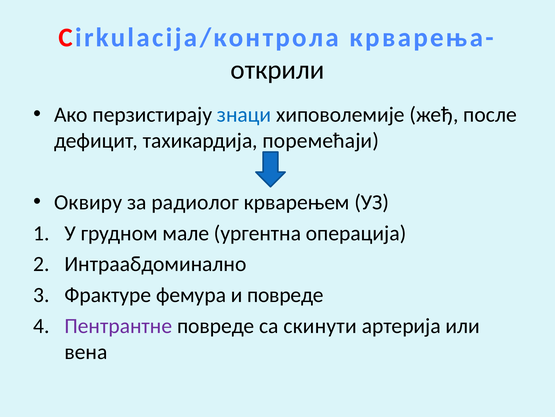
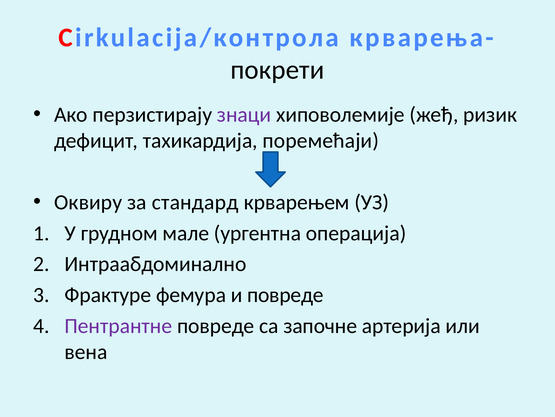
открили: открили -> покрети (277, 70)
знаци colour: blue -> purple (244, 114)
после: после -> ризик (490, 114)
радиолог: радиолог -> стандард (195, 202)
скинути: скинути -> започне (320, 325)
